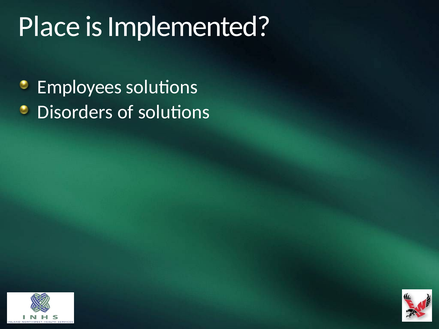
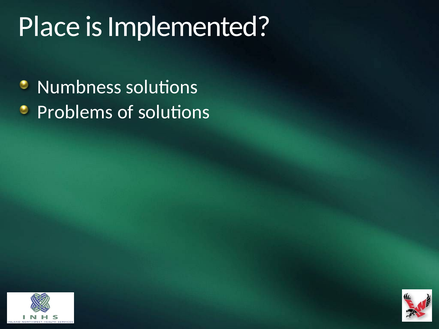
Employees: Employees -> Numbness (79, 87)
Disorders: Disorders -> Problems (75, 112)
